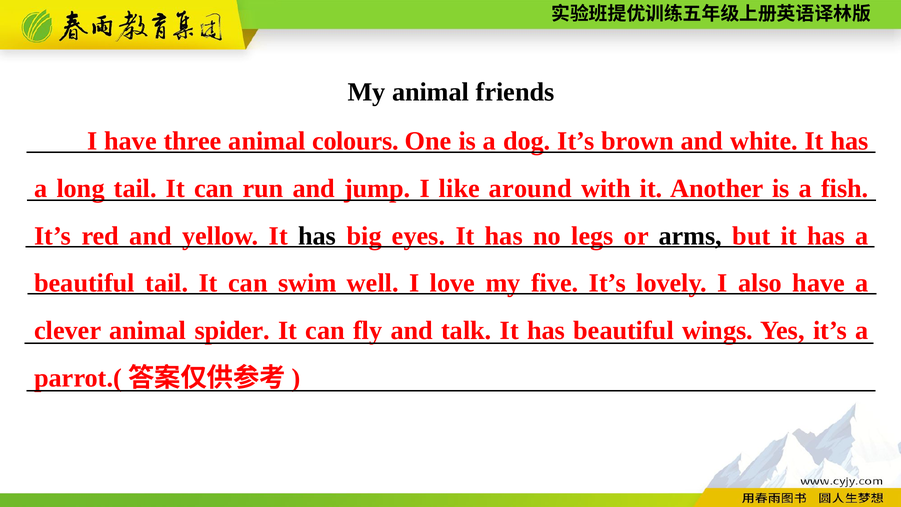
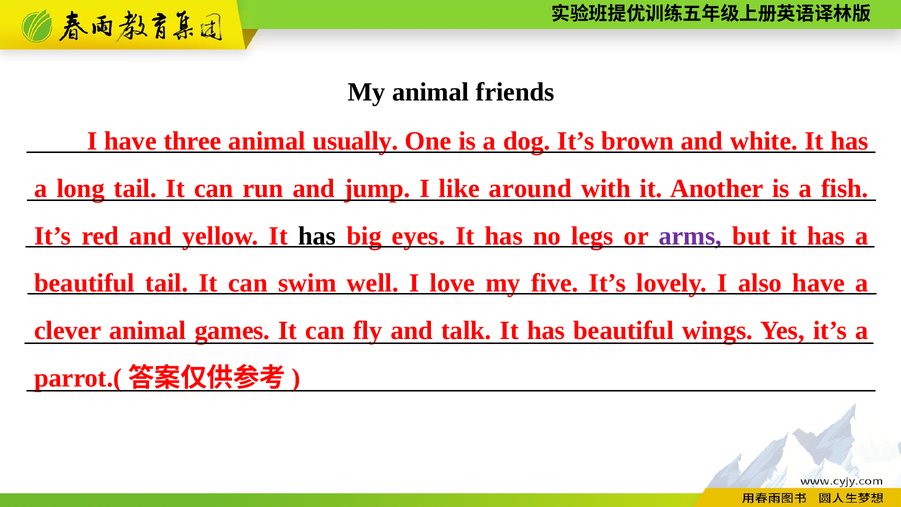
colours: colours -> usually (355, 141)
arms colour: black -> purple (690, 236)
spider: spider -> games (232, 330)
